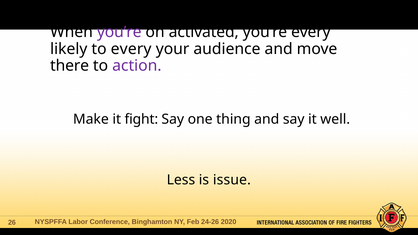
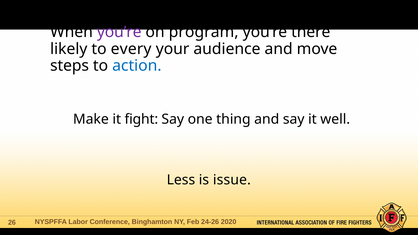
activated: activated -> program (204, 32)
you’re every: every -> there (311, 32)
there: there -> steps (70, 66)
action colour: purple -> blue (137, 66)
